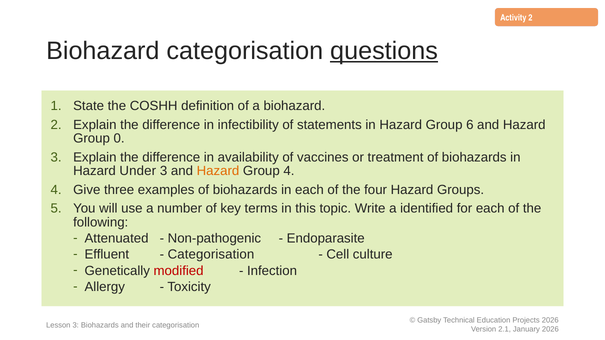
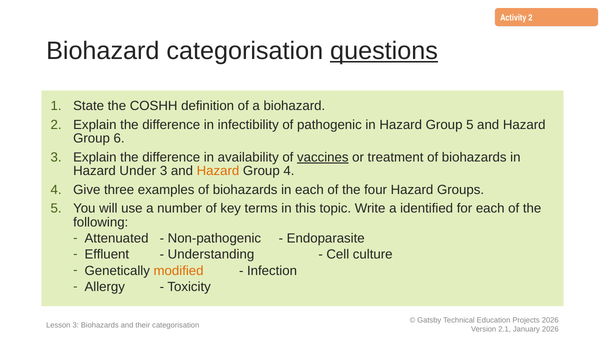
statements: statements -> pathogenic (329, 125)
Group 6: 6 -> 5 (470, 125)
0: 0 -> 6 (119, 139)
vaccines underline: none -> present (323, 157)
Categorisation: Categorisation -> Understanding (211, 255)
modified colour: red -> orange (179, 271)
